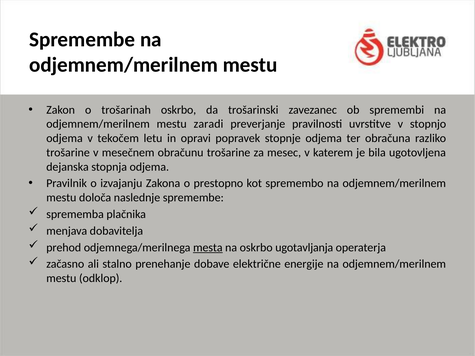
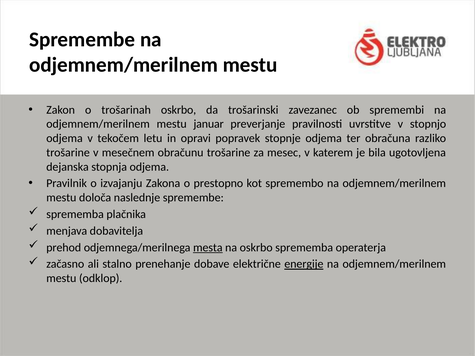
zaradi: zaradi -> januar (209, 124)
oskrbo ugotavljanja: ugotavljanja -> sprememba (304, 248)
energije underline: none -> present (304, 264)
